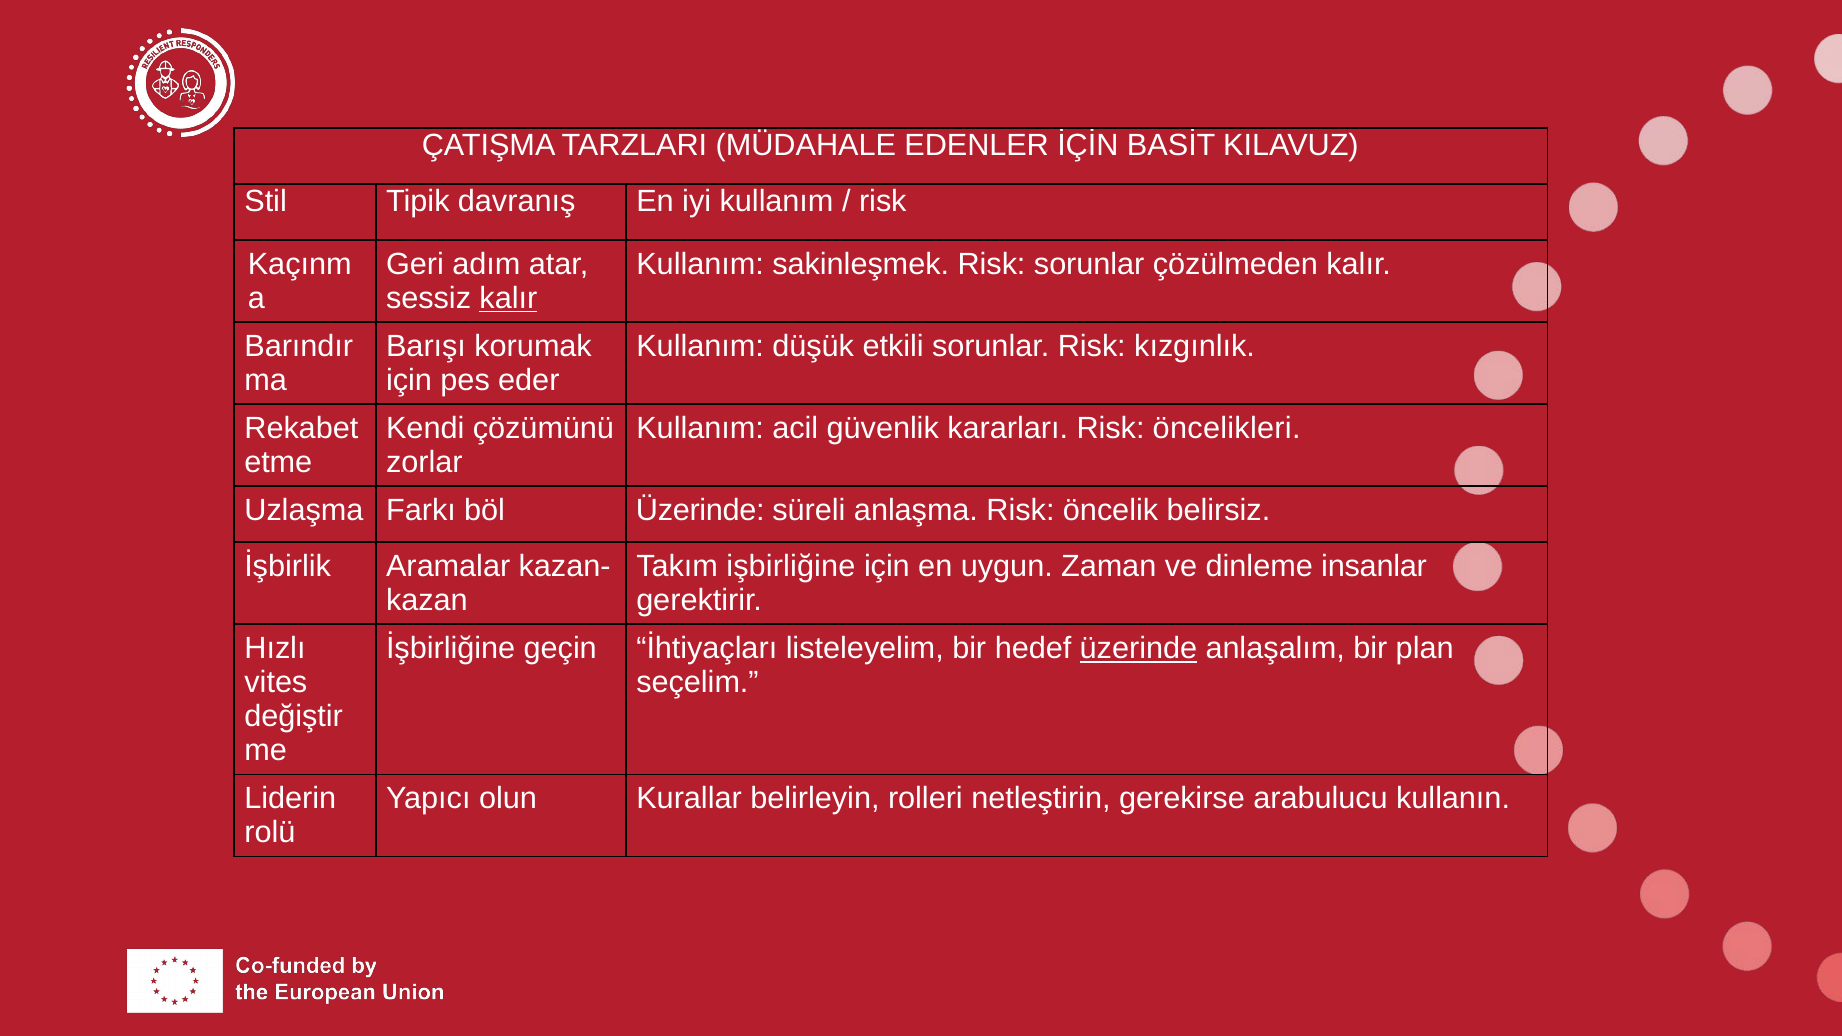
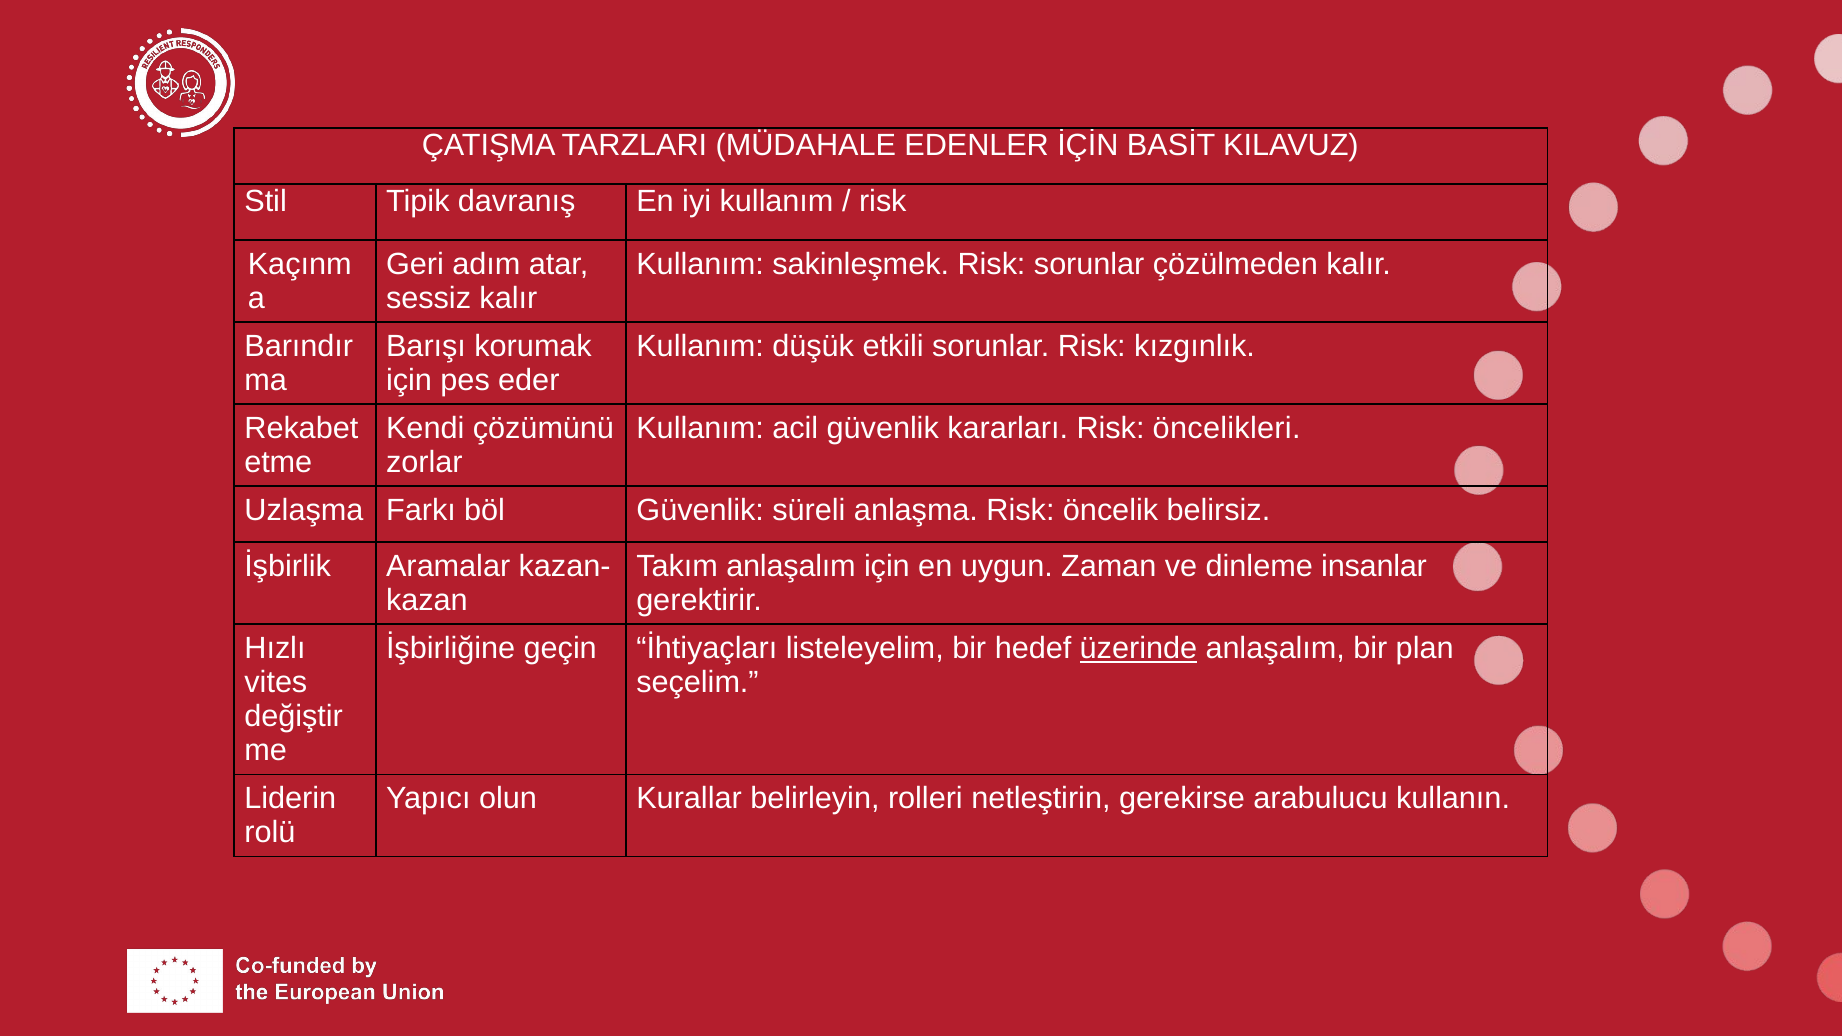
kalır underline: present -> none (508, 298)
böl Üzerinde: Üzerinde -> Güvenlik (700, 510)
Takım işbirliğine: işbirliğine -> anlaşalım (791, 567)
